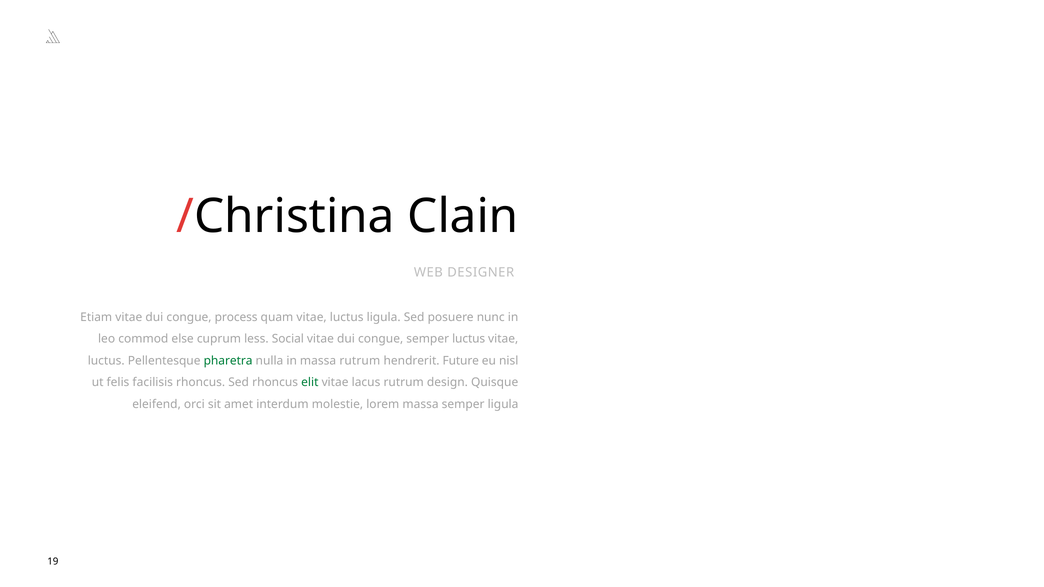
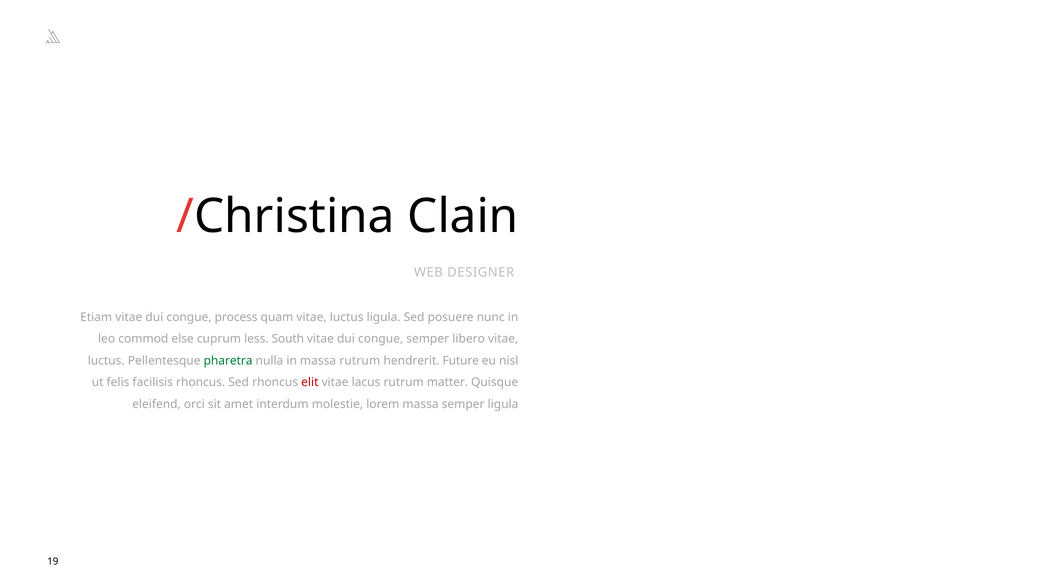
Social: Social -> South (288, 339)
semper luctus: luctus -> libero (469, 339)
elit colour: green -> red (310, 383)
design: design -> matter (447, 383)
